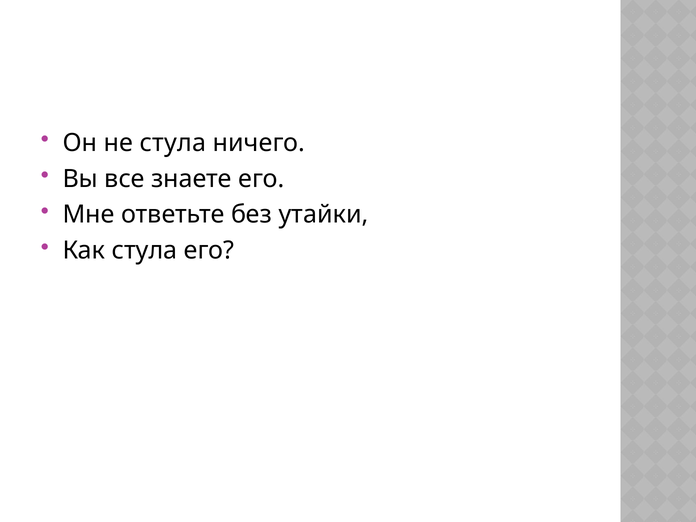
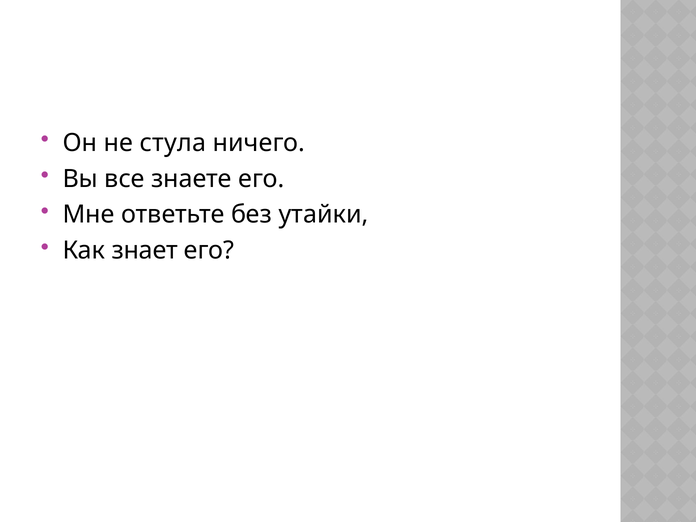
Как стула: стула -> знает (145, 251)
